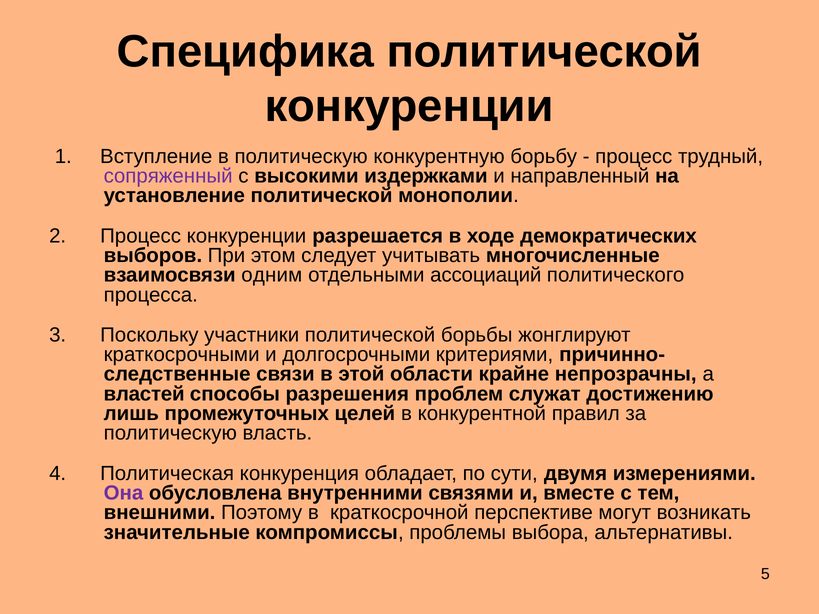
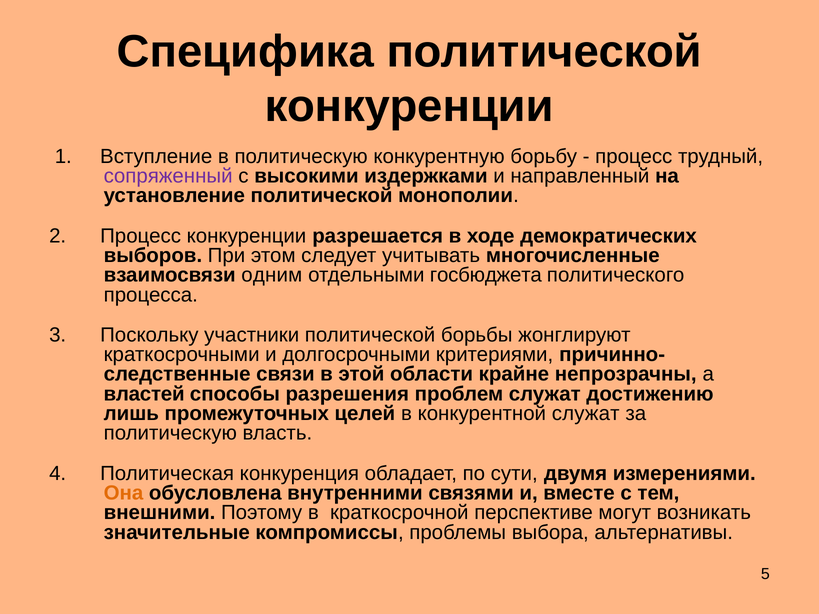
ассоциаций: ассоциаций -> госбюджета (486, 275)
конкурентной правил: правил -> служат (586, 414)
Она colour: purple -> orange (124, 493)
